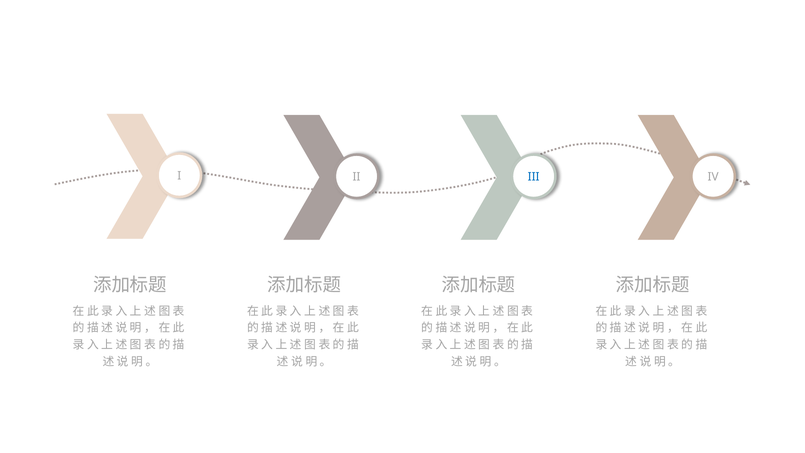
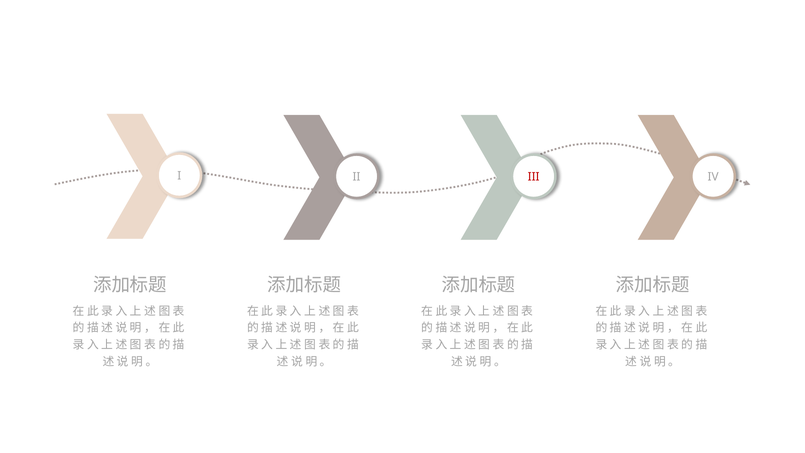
III colour: blue -> red (534, 177)
